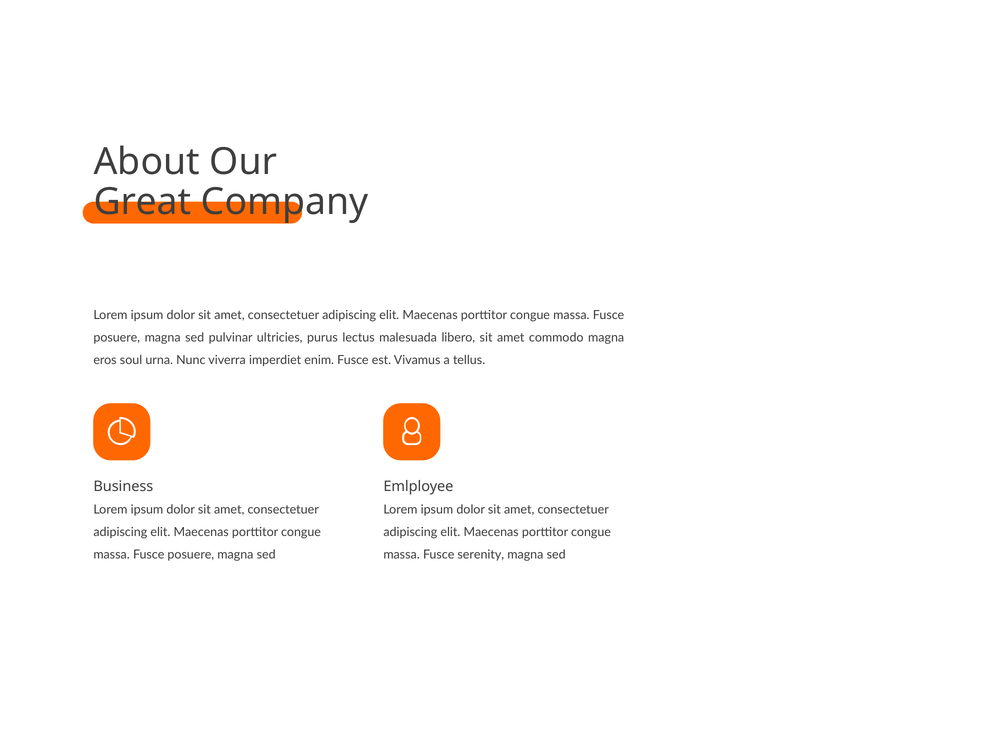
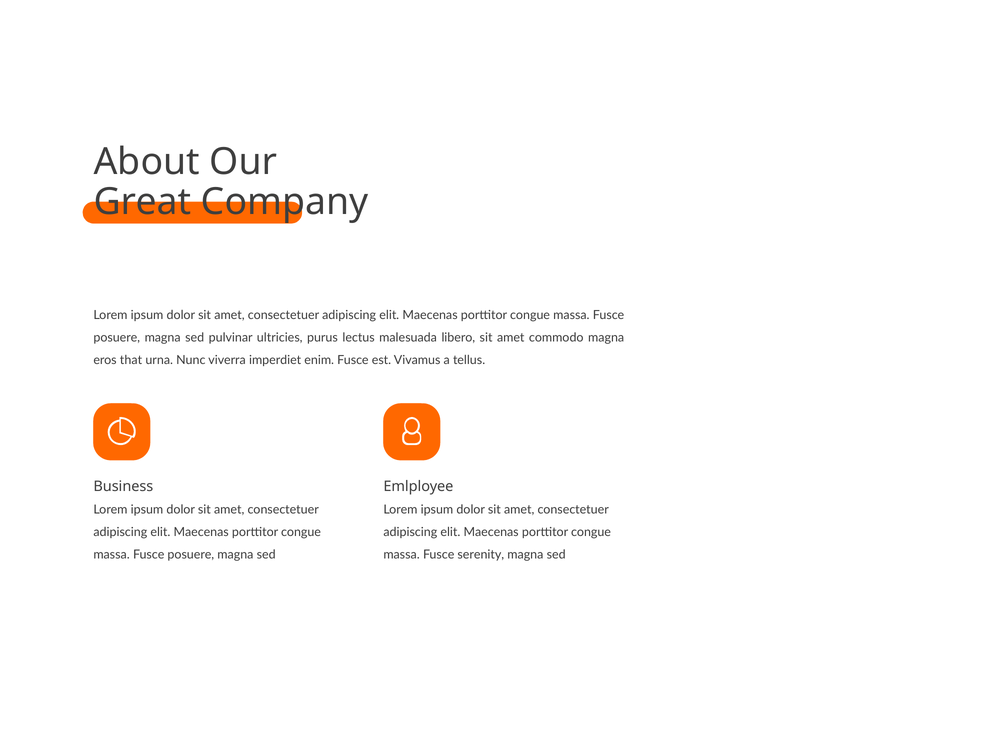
soul: soul -> that (131, 360)
